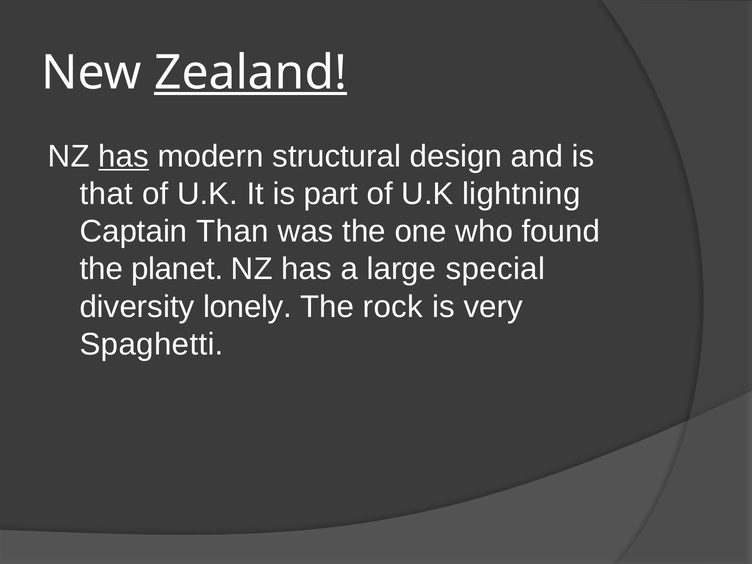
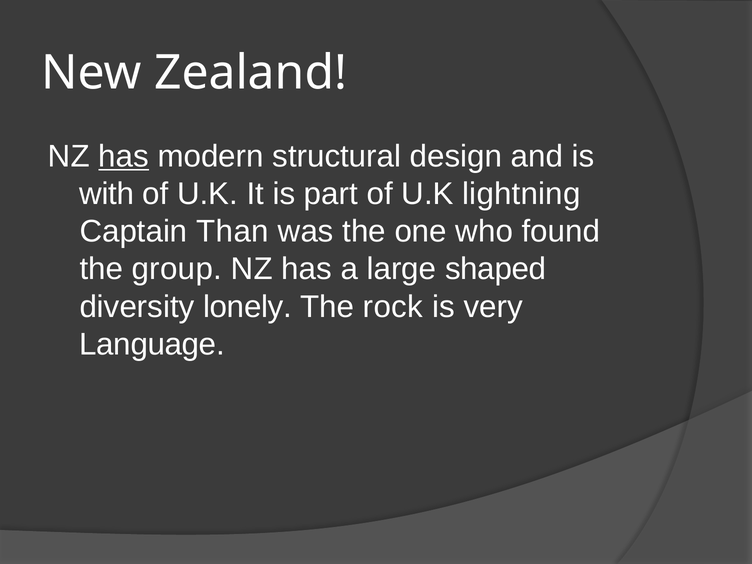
Zealand underline: present -> none (251, 73)
that: that -> with (107, 194)
planet: planet -> group (177, 269)
special: special -> shaped (496, 269)
Spaghetti: Spaghetti -> Language (152, 344)
